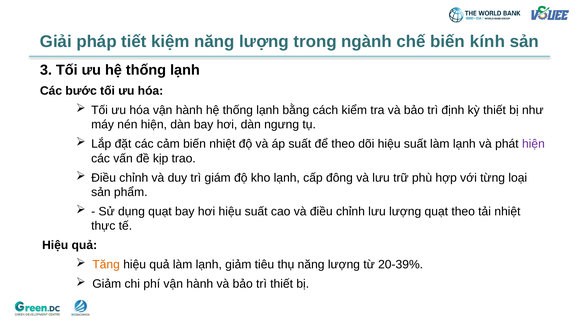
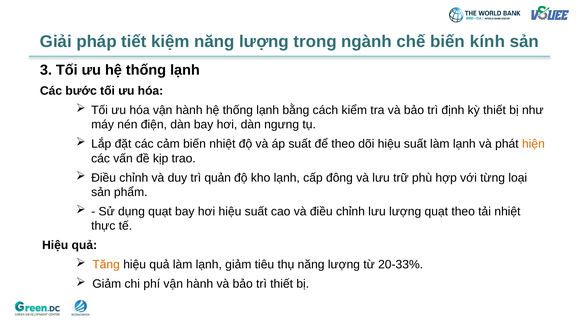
nén hiện: hiện -> điện (154, 124)
hiện colour: purple -> orange (533, 144)
giám: giám -> quản (218, 178)
20-39%: 20-39% -> 20-33% (401, 264)
